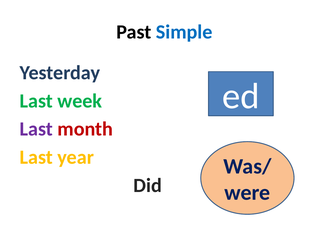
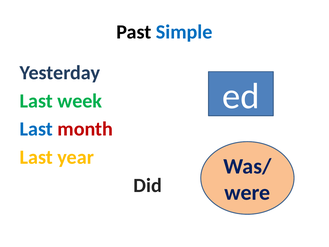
Last colour: purple -> blue (36, 129)
